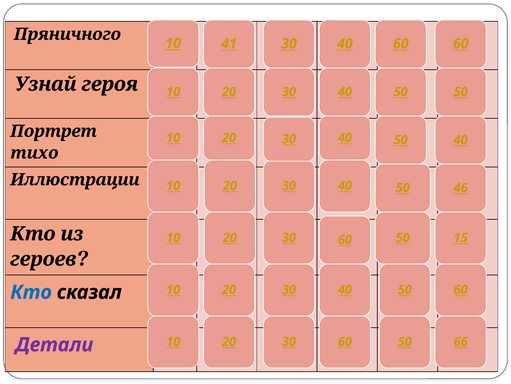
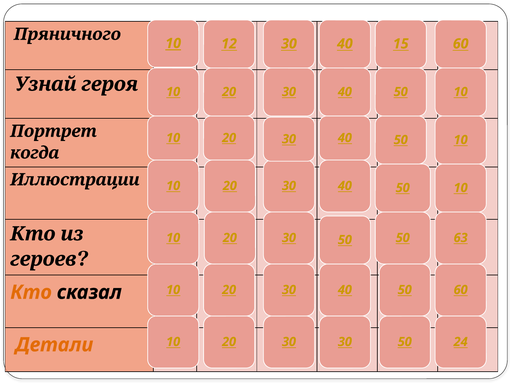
41: 41 -> 12 (229, 44)
40 60: 60 -> 15 (401, 44)
50: 50 -> 10 (461, 92)
40: 40 -> 10 (461, 140)
тихо: тихо -> когда (35, 153)
46: 46 -> 10 (461, 187)
60: 60 -> 50 (345, 239)
15: 15 -> 63 (461, 237)
Кто colour: blue -> orange (31, 292)
60: 60 -> 30 (345, 341)
66: 66 -> 24 (461, 341)
Детали colour: purple -> orange (54, 344)
